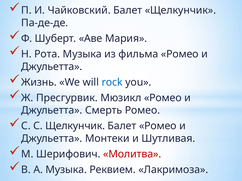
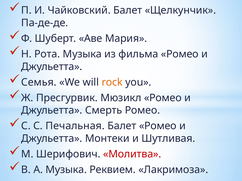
Жизнь: Жизнь -> Семья (39, 82)
rock colour: blue -> orange (112, 82)
С Щелкунчик: Щелкунчик -> Печальная (75, 126)
